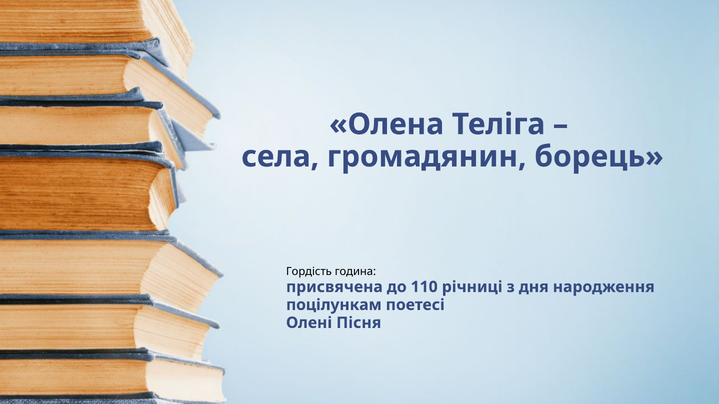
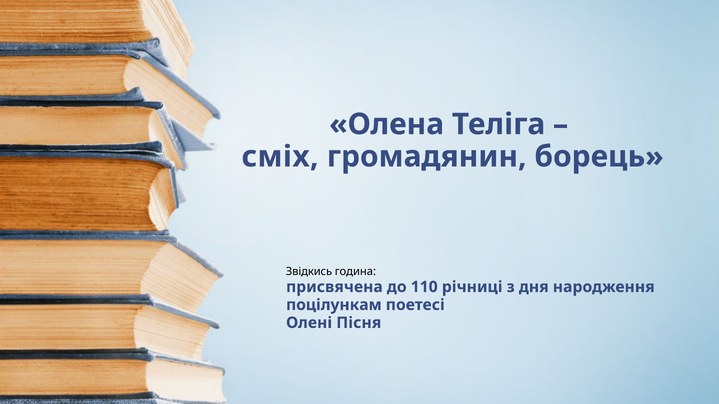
села: села -> сміх (280, 157)
Гордiсть: Гордiсть -> Звідкись (309, 272)
